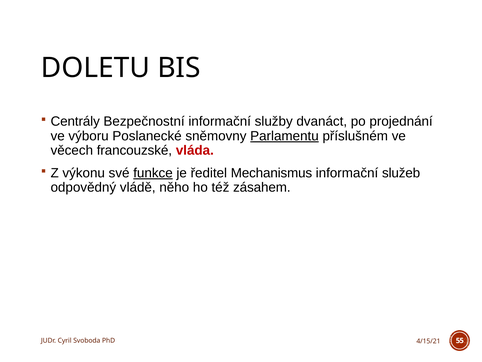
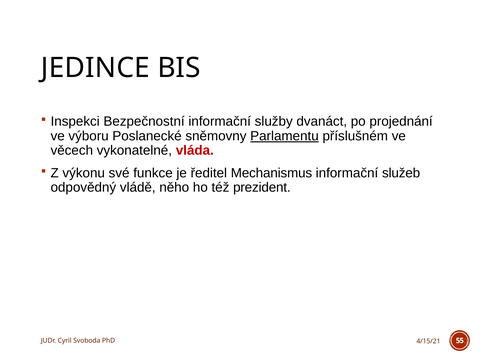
DOLETU: DOLETU -> JEDINCE (95, 68)
Centrály: Centrály -> Inspekci (75, 121)
francouzské: francouzské -> vykonatelné (134, 150)
funkce underline: present -> none (153, 173)
zásahem: zásahem -> prezident (262, 187)
